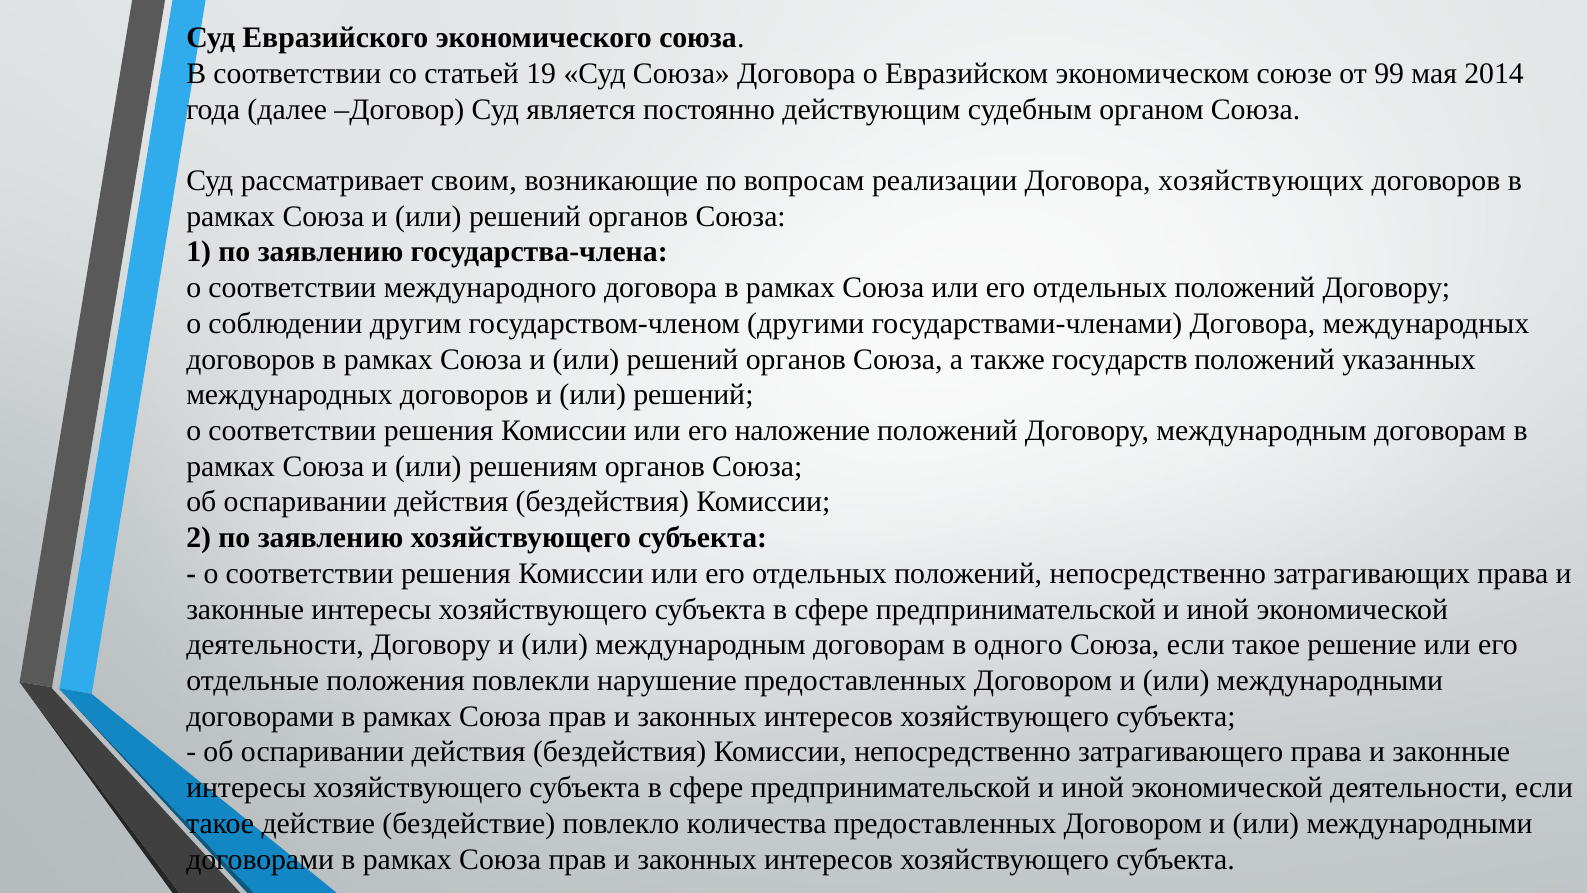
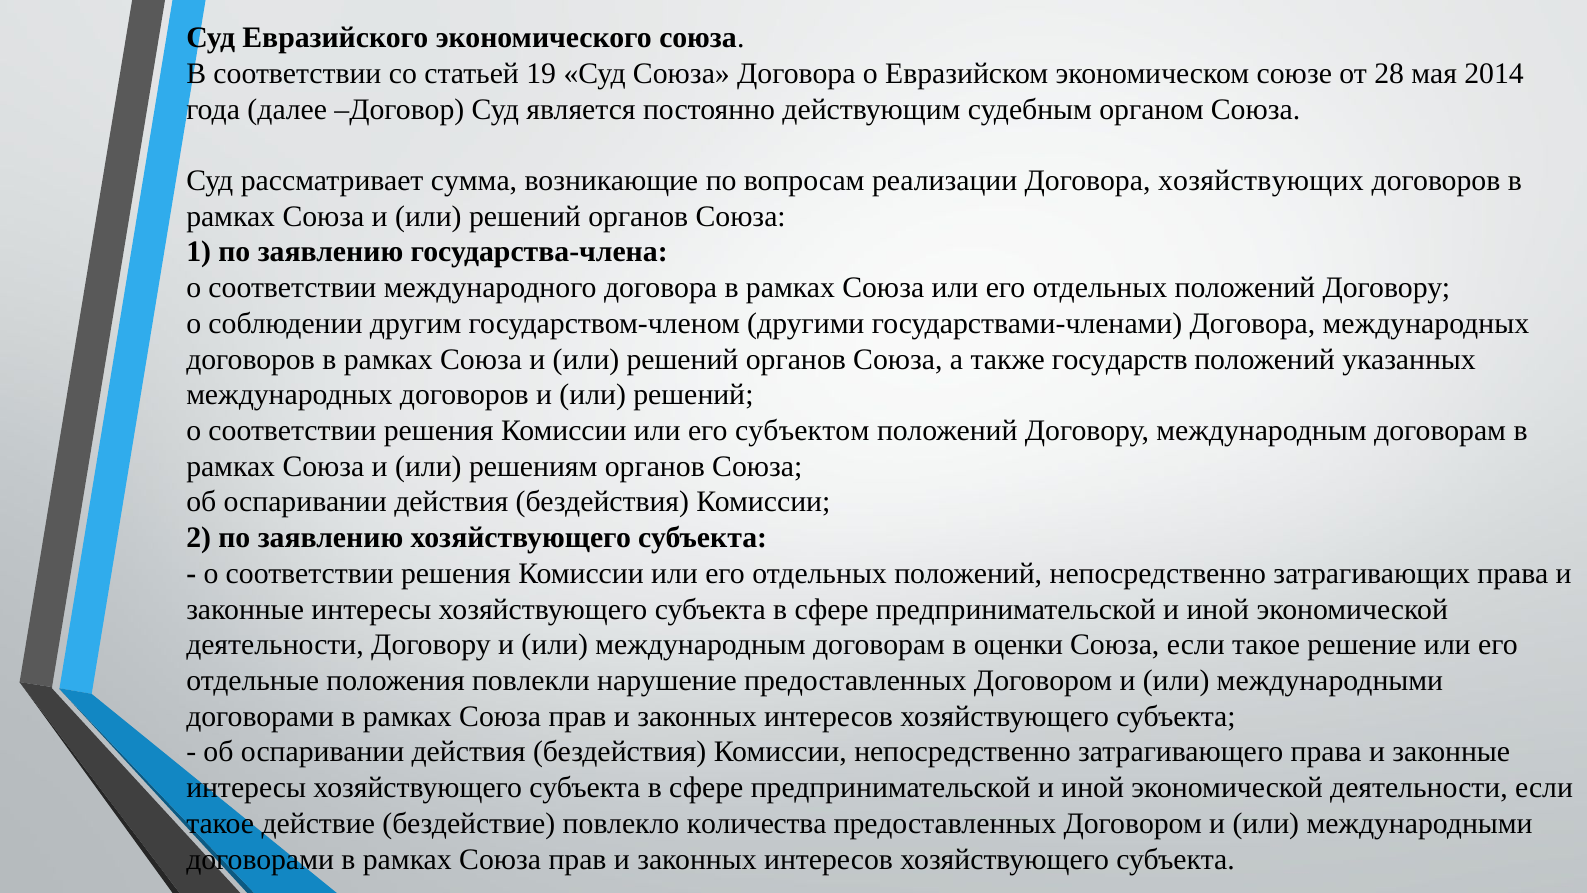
99: 99 -> 28 (1389, 73)
своим: своим -> сумма (474, 181)
наложение: наложение -> субъектом (802, 431)
одного: одного -> оценки (1018, 645)
